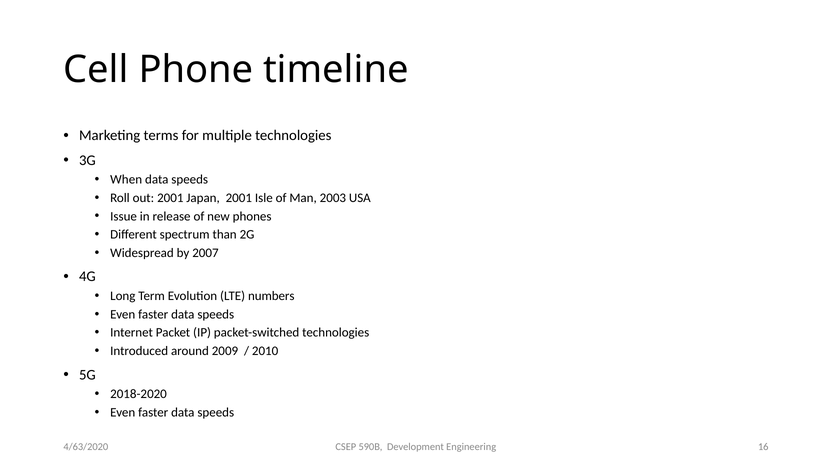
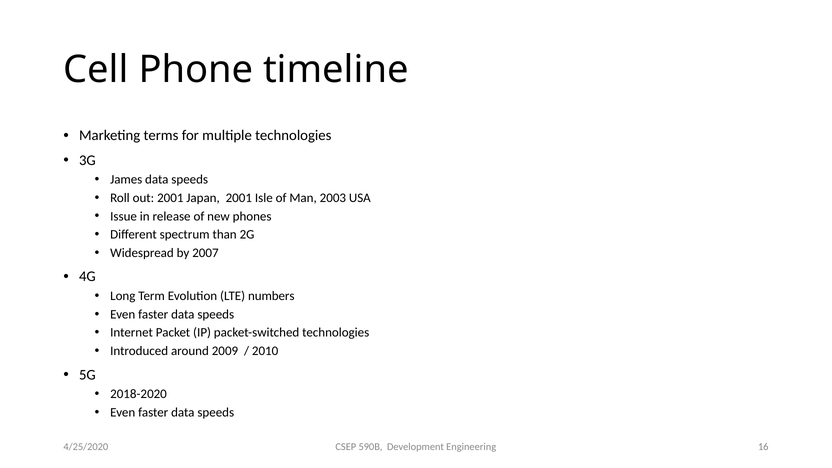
When: When -> James (126, 179)
4/63/2020: 4/63/2020 -> 4/25/2020 (86, 447)
